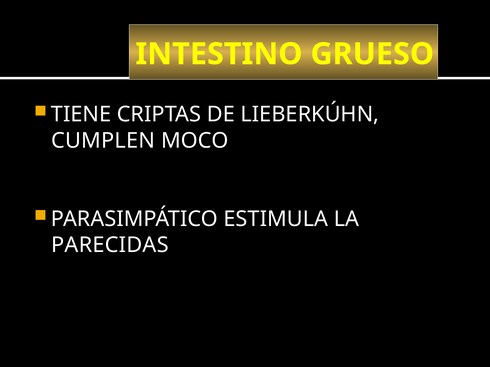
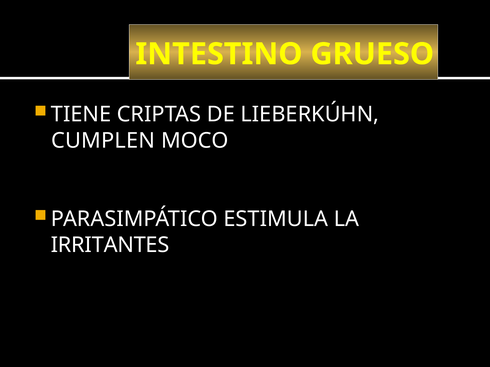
PARECIDAS: PARECIDAS -> IRRITANTES (110, 245)
